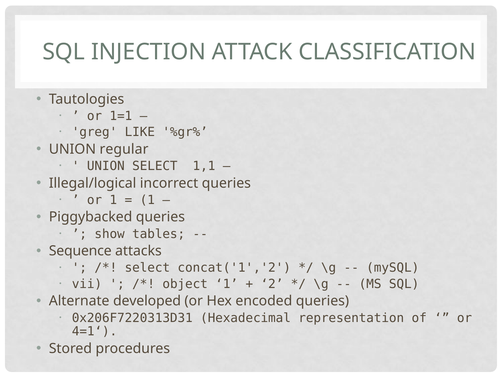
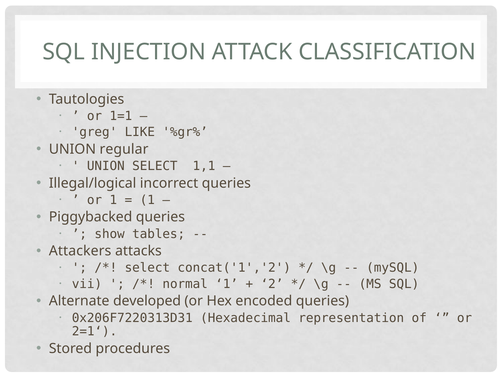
Sequence: Sequence -> Attackers (80, 251)
object: object -> normal (185, 284)
4=1‘: 4=1‘ -> 2=1‘ (95, 331)
